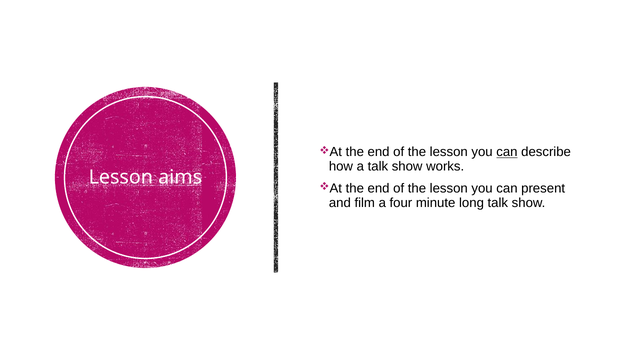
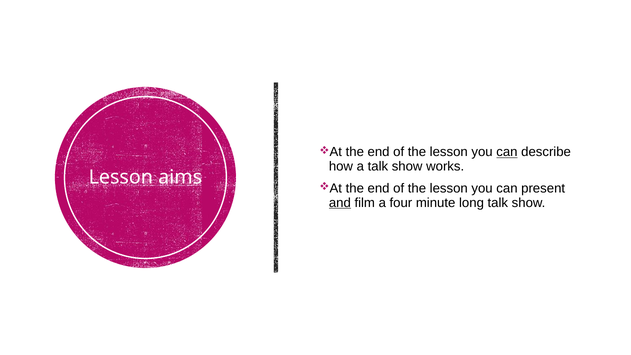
and underline: none -> present (340, 203)
